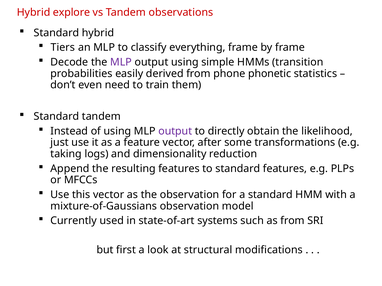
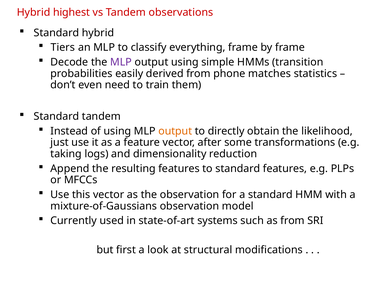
explore: explore -> highest (71, 12)
phonetic: phonetic -> matches (270, 74)
output colour: purple -> orange (175, 131)
